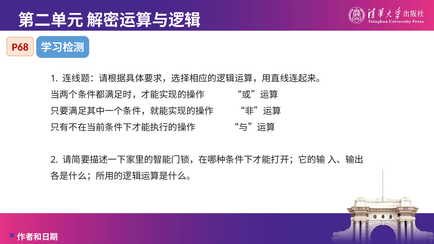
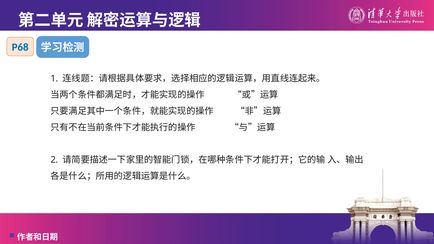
P68 colour: red -> blue (20, 47)
